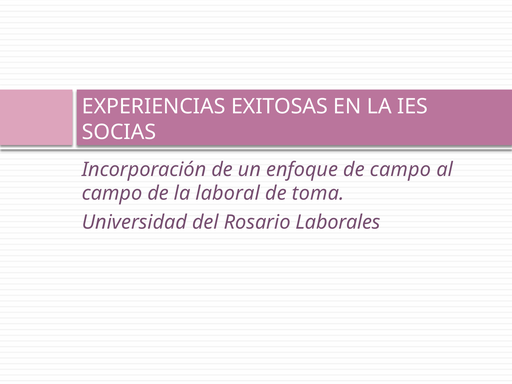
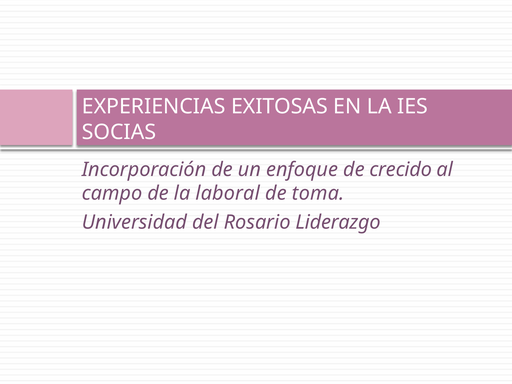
de campo: campo -> crecido (401, 169)
Laborales: Laborales -> Liderazgo (338, 222)
